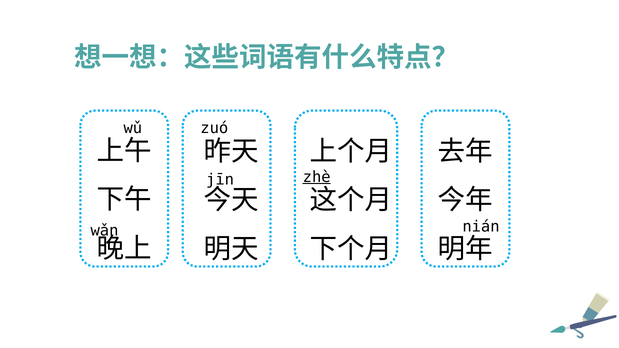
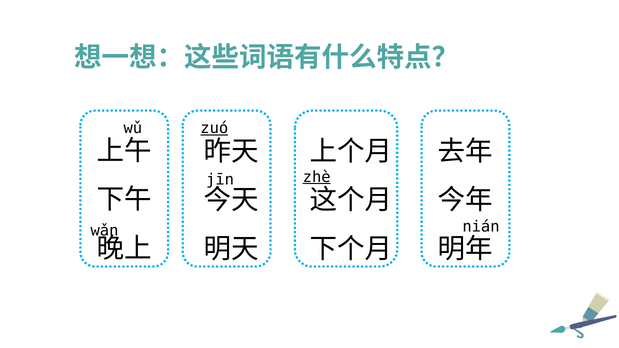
zuó underline: none -> present (214, 128)
